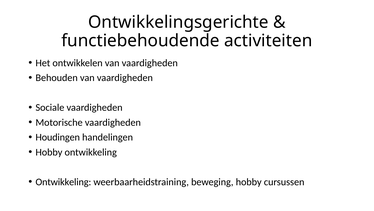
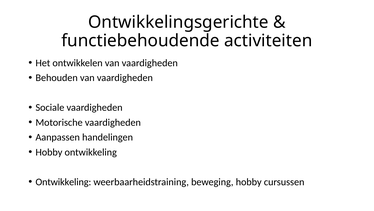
Houdingen: Houdingen -> Aanpassen (58, 137)
